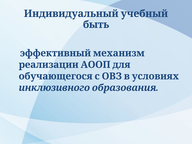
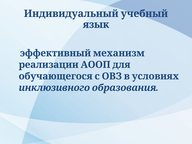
быть: быть -> язык (96, 25)
